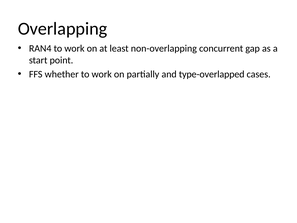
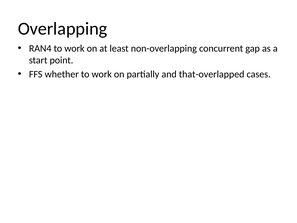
type-overlapped: type-overlapped -> that-overlapped (212, 74)
